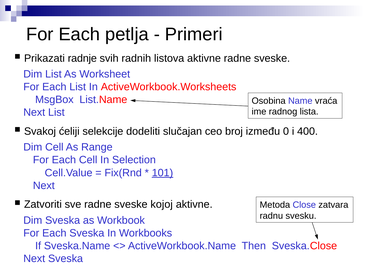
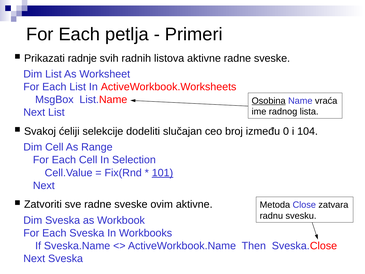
Osobina underline: none -> present (269, 101)
400: 400 -> 104 (308, 131)
kojoj: kojoj -> ovim (162, 204)
